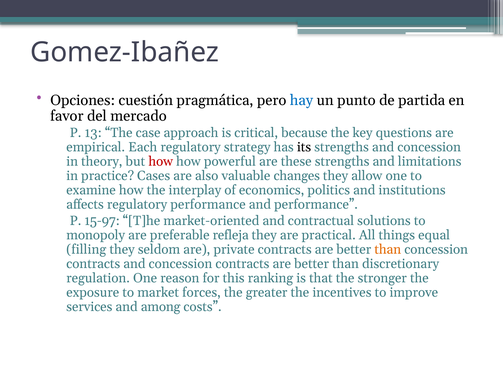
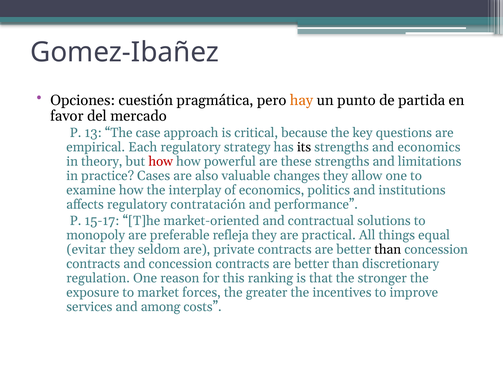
hay colour: blue -> orange (301, 100)
strengths and concession: concession -> economics (429, 147)
regulatory performance: performance -> contratación (208, 205)
15-97: 15-97 -> 15-17 (102, 221)
filling: filling -> evitar (86, 250)
than colour: orange -> black (388, 250)
